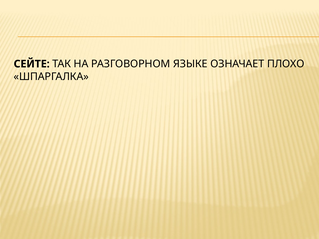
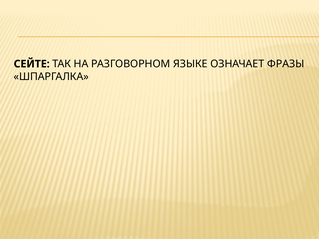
ПЛОХО: ПЛОХО -> ФРАЗЫ (286, 64)
